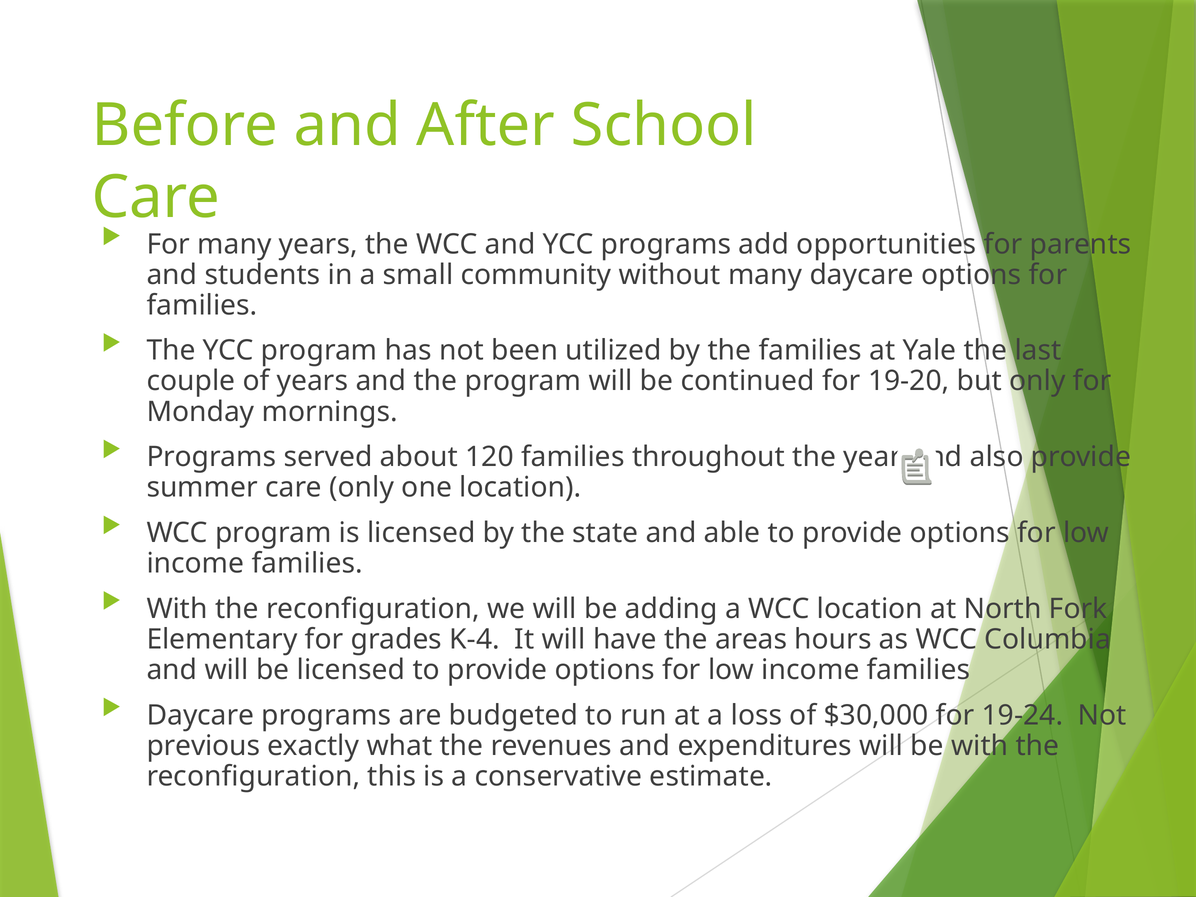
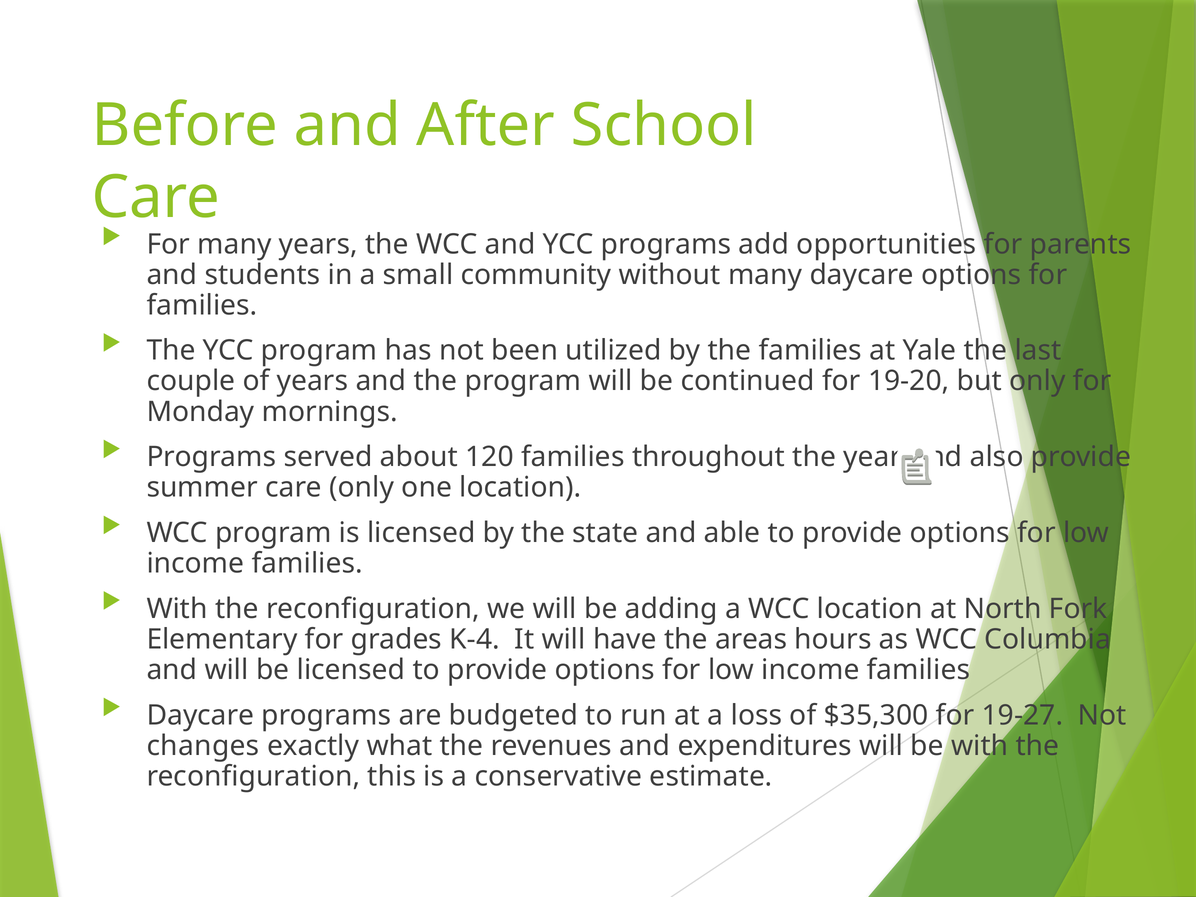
$30,000: $30,000 -> $35,300 (876, 715)
19-24: 19-24 -> 19-27 (1022, 715)
previous: previous -> changes (203, 746)
